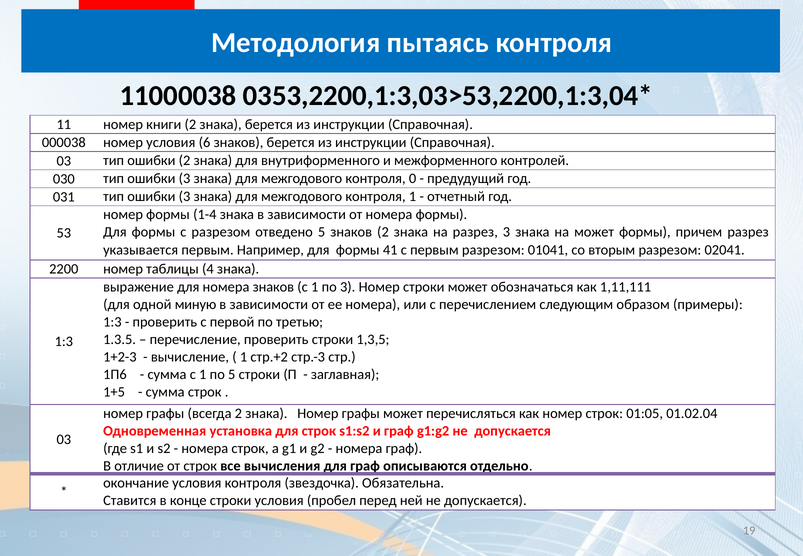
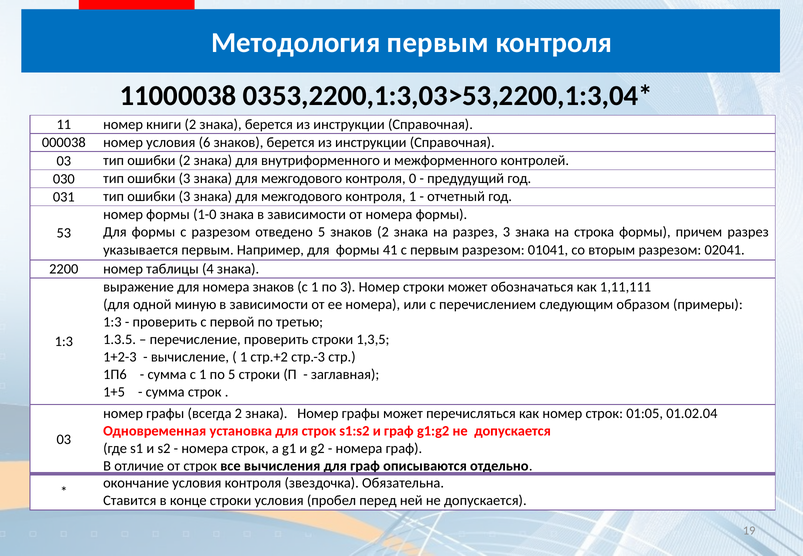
Методология пытаясь: пытаясь -> первым (438, 43)
1-4: 1-4 -> 1-0 (205, 215)
на может: может -> строка (594, 232)
